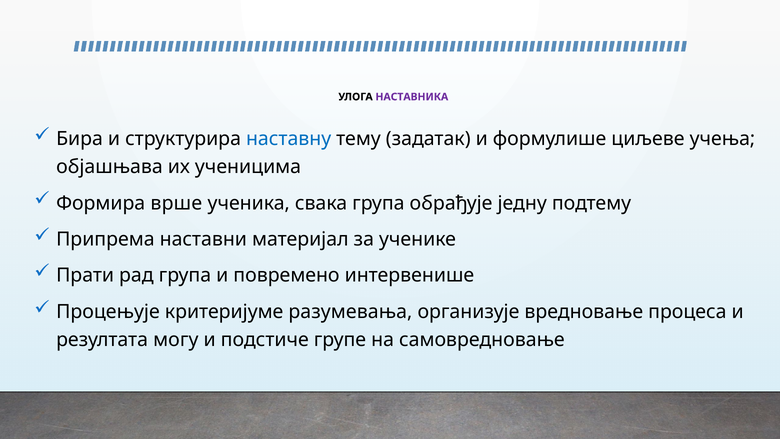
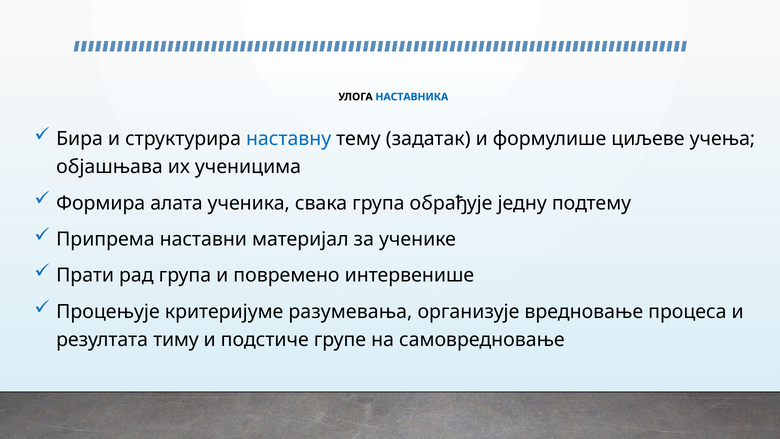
НАСТАВНИКА colour: purple -> blue (412, 97)
врше: врше -> алата (176, 203)
могу: могу -> тиму (176, 340)
